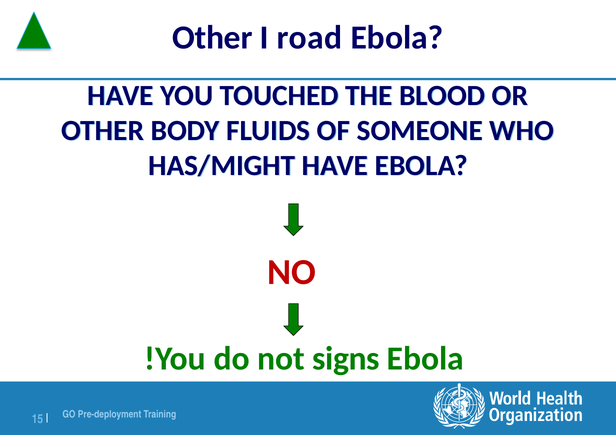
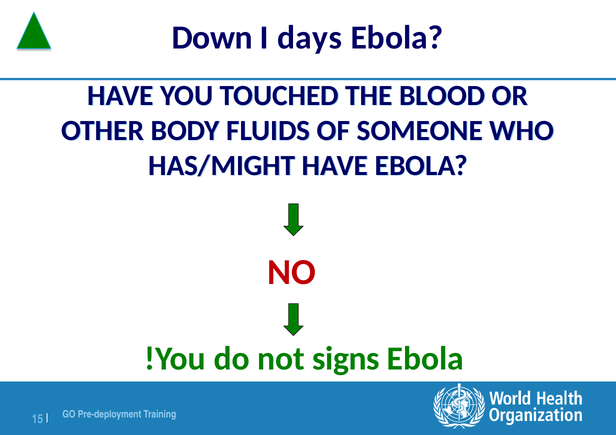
Other: Other -> Down (212, 38)
road: road -> days (310, 38)
